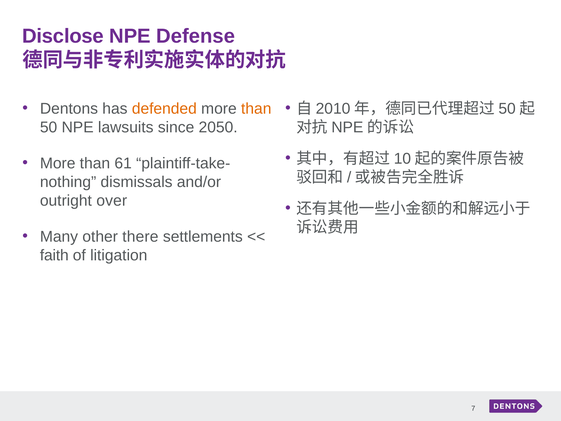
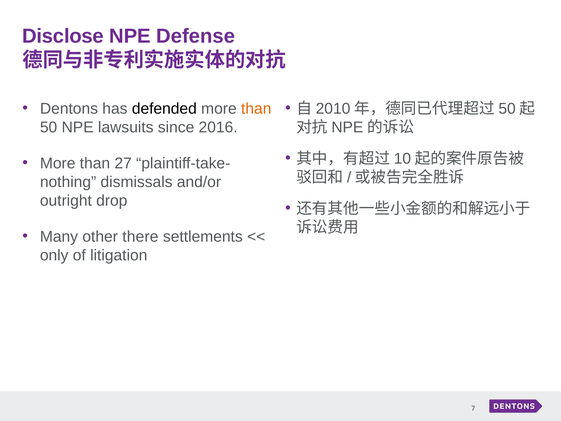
defended colour: orange -> black (164, 109)
2050: 2050 -> 2016 (218, 127)
61: 61 -> 27 (123, 163)
over: over -> drop (112, 201)
faith: faith -> only (54, 255)
